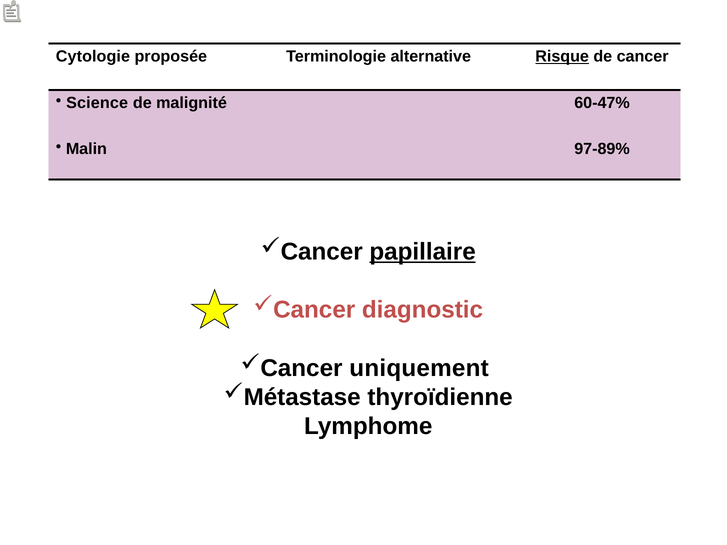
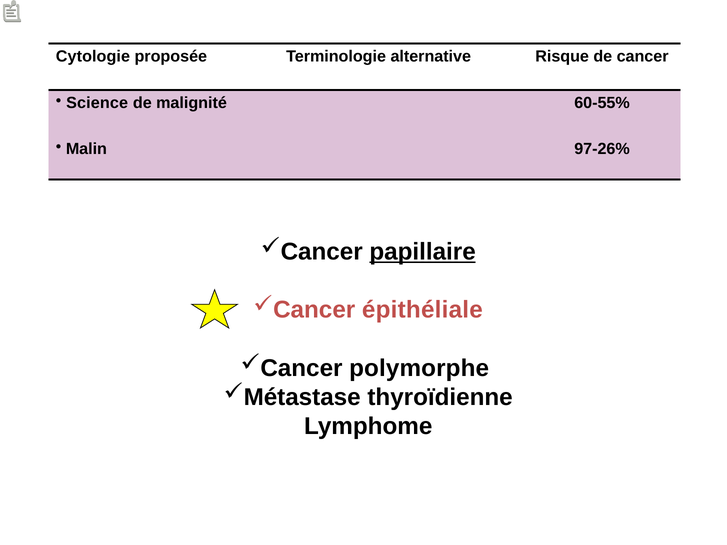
Risque underline: present -> none (562, 57)
60-47%: 60-47% -> 60-55% (602, 103)
97-89%: 97-89% -> 97-26% (602, 149)
diagnostic: diagnostic -> épithéliale (422, 310)
uniquement: uniquement -> polymorphe (419, 368)
